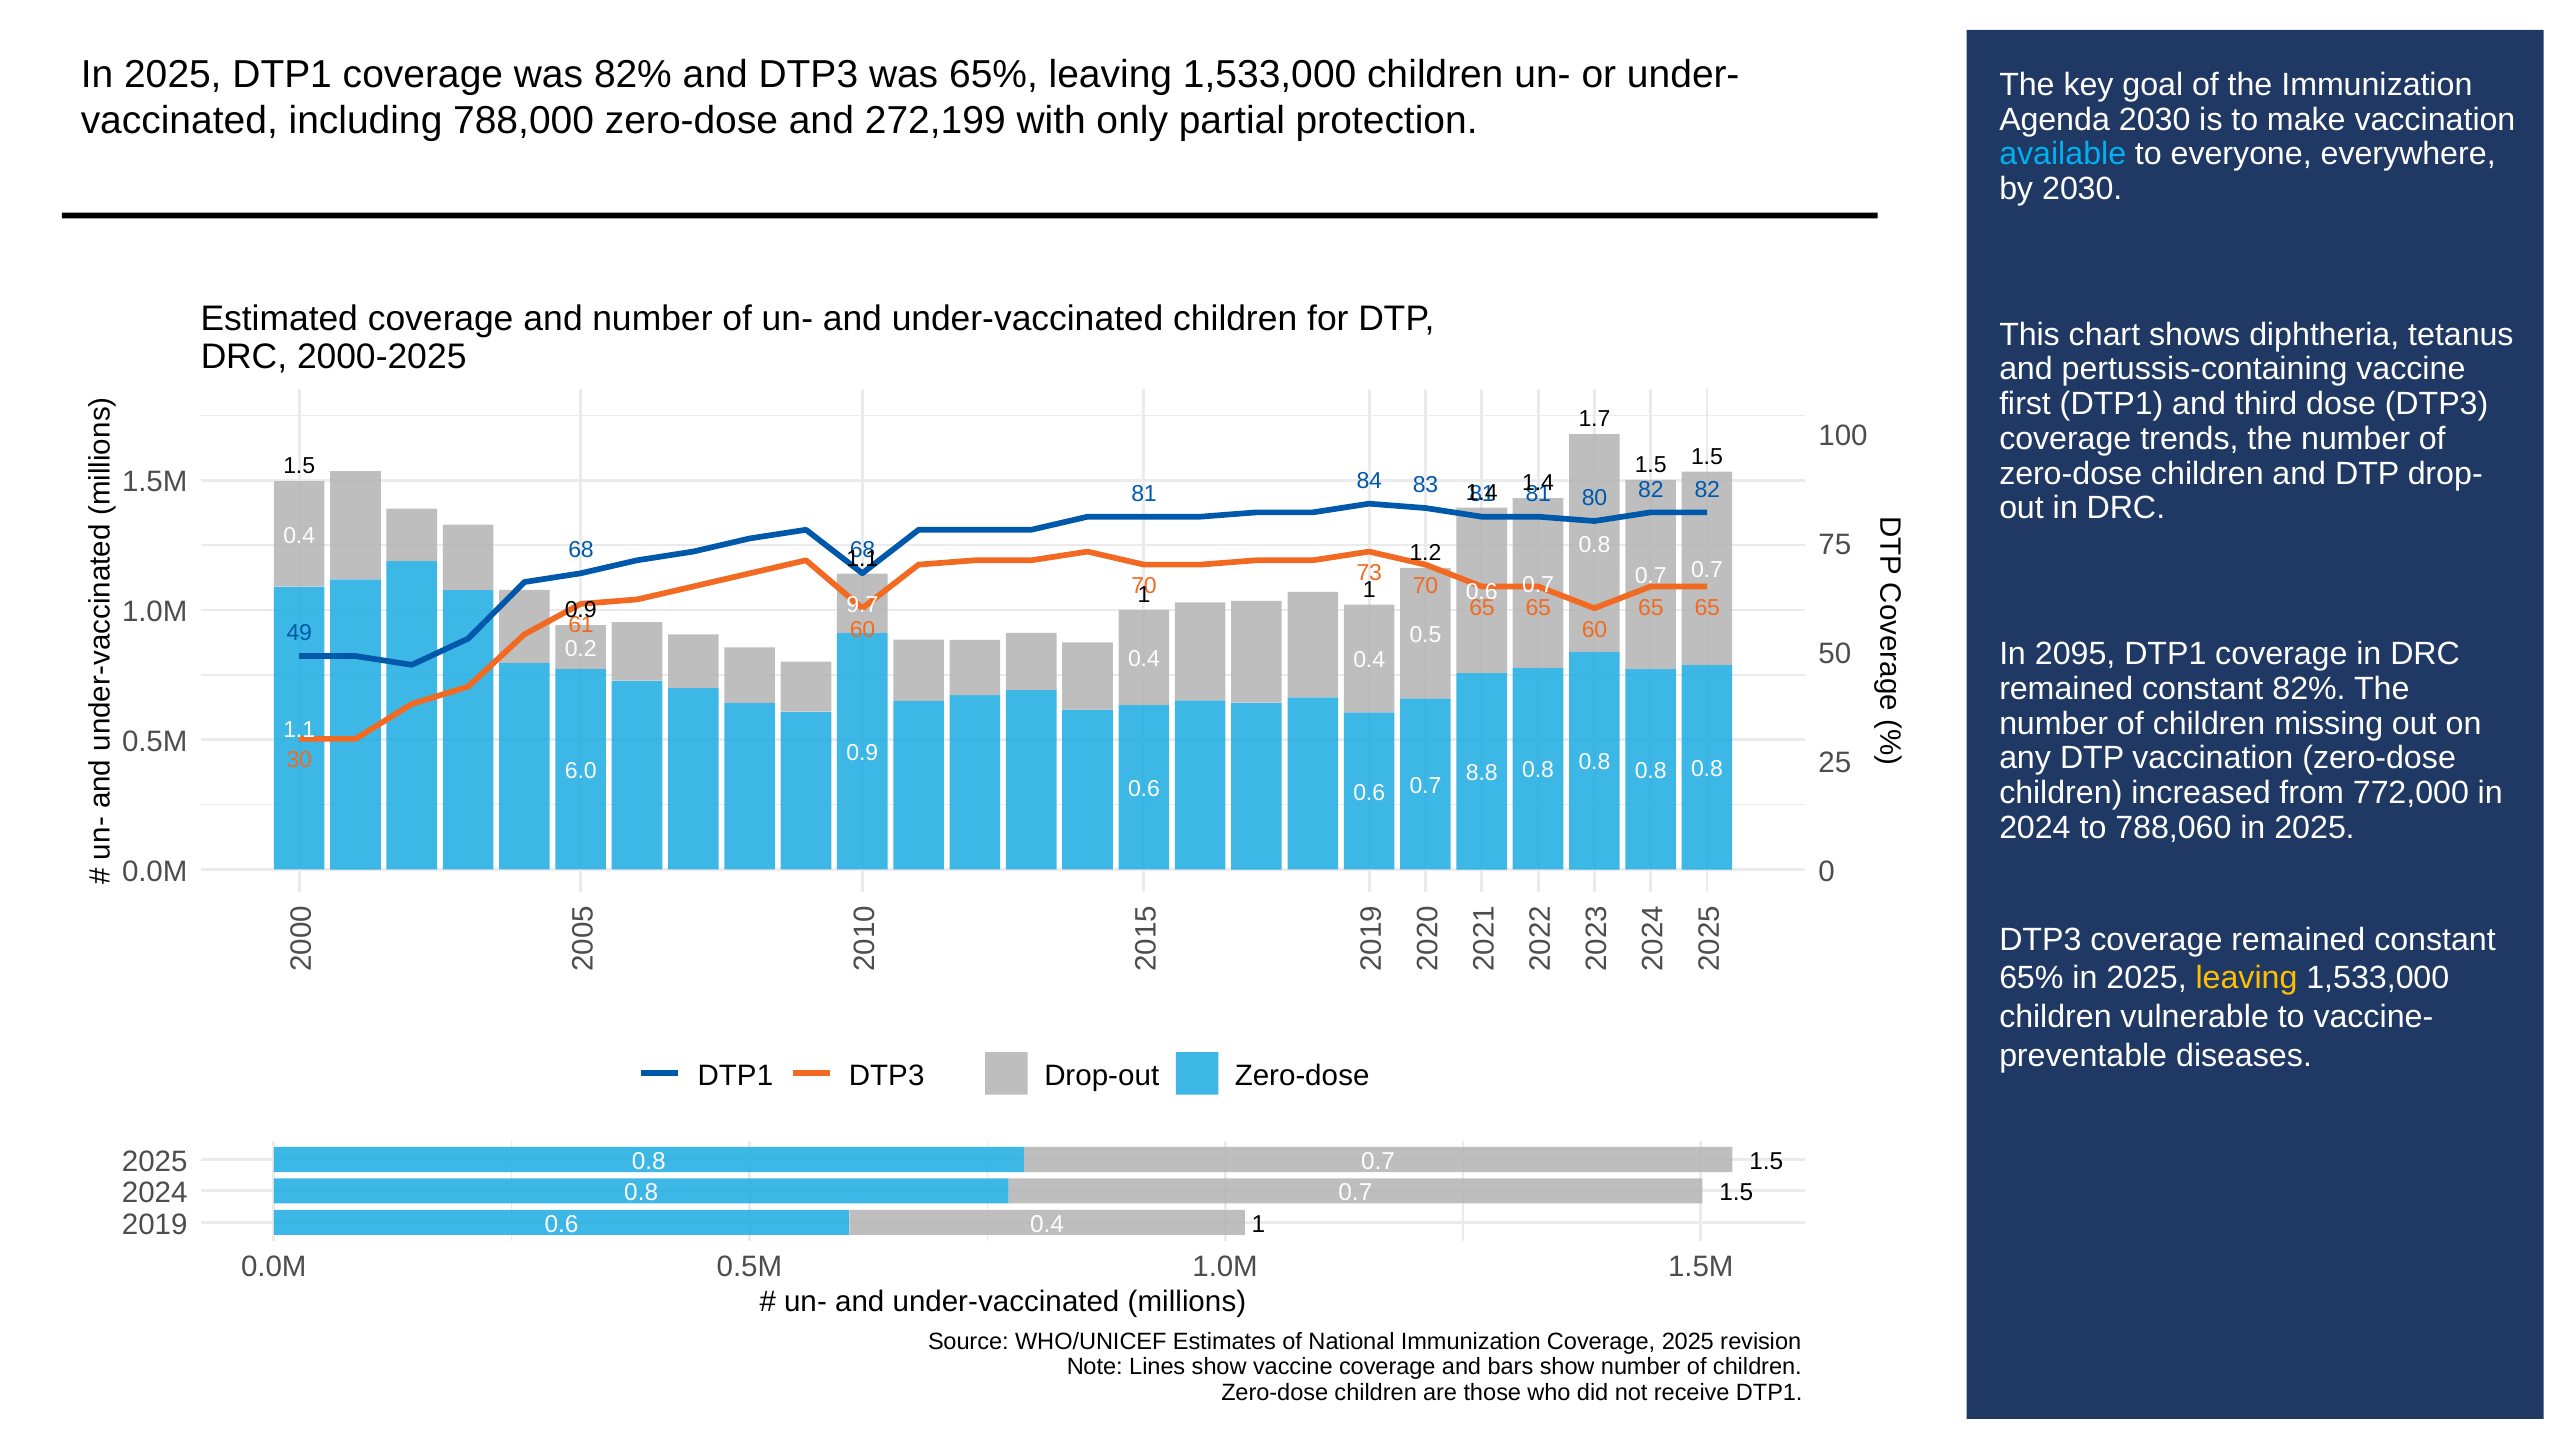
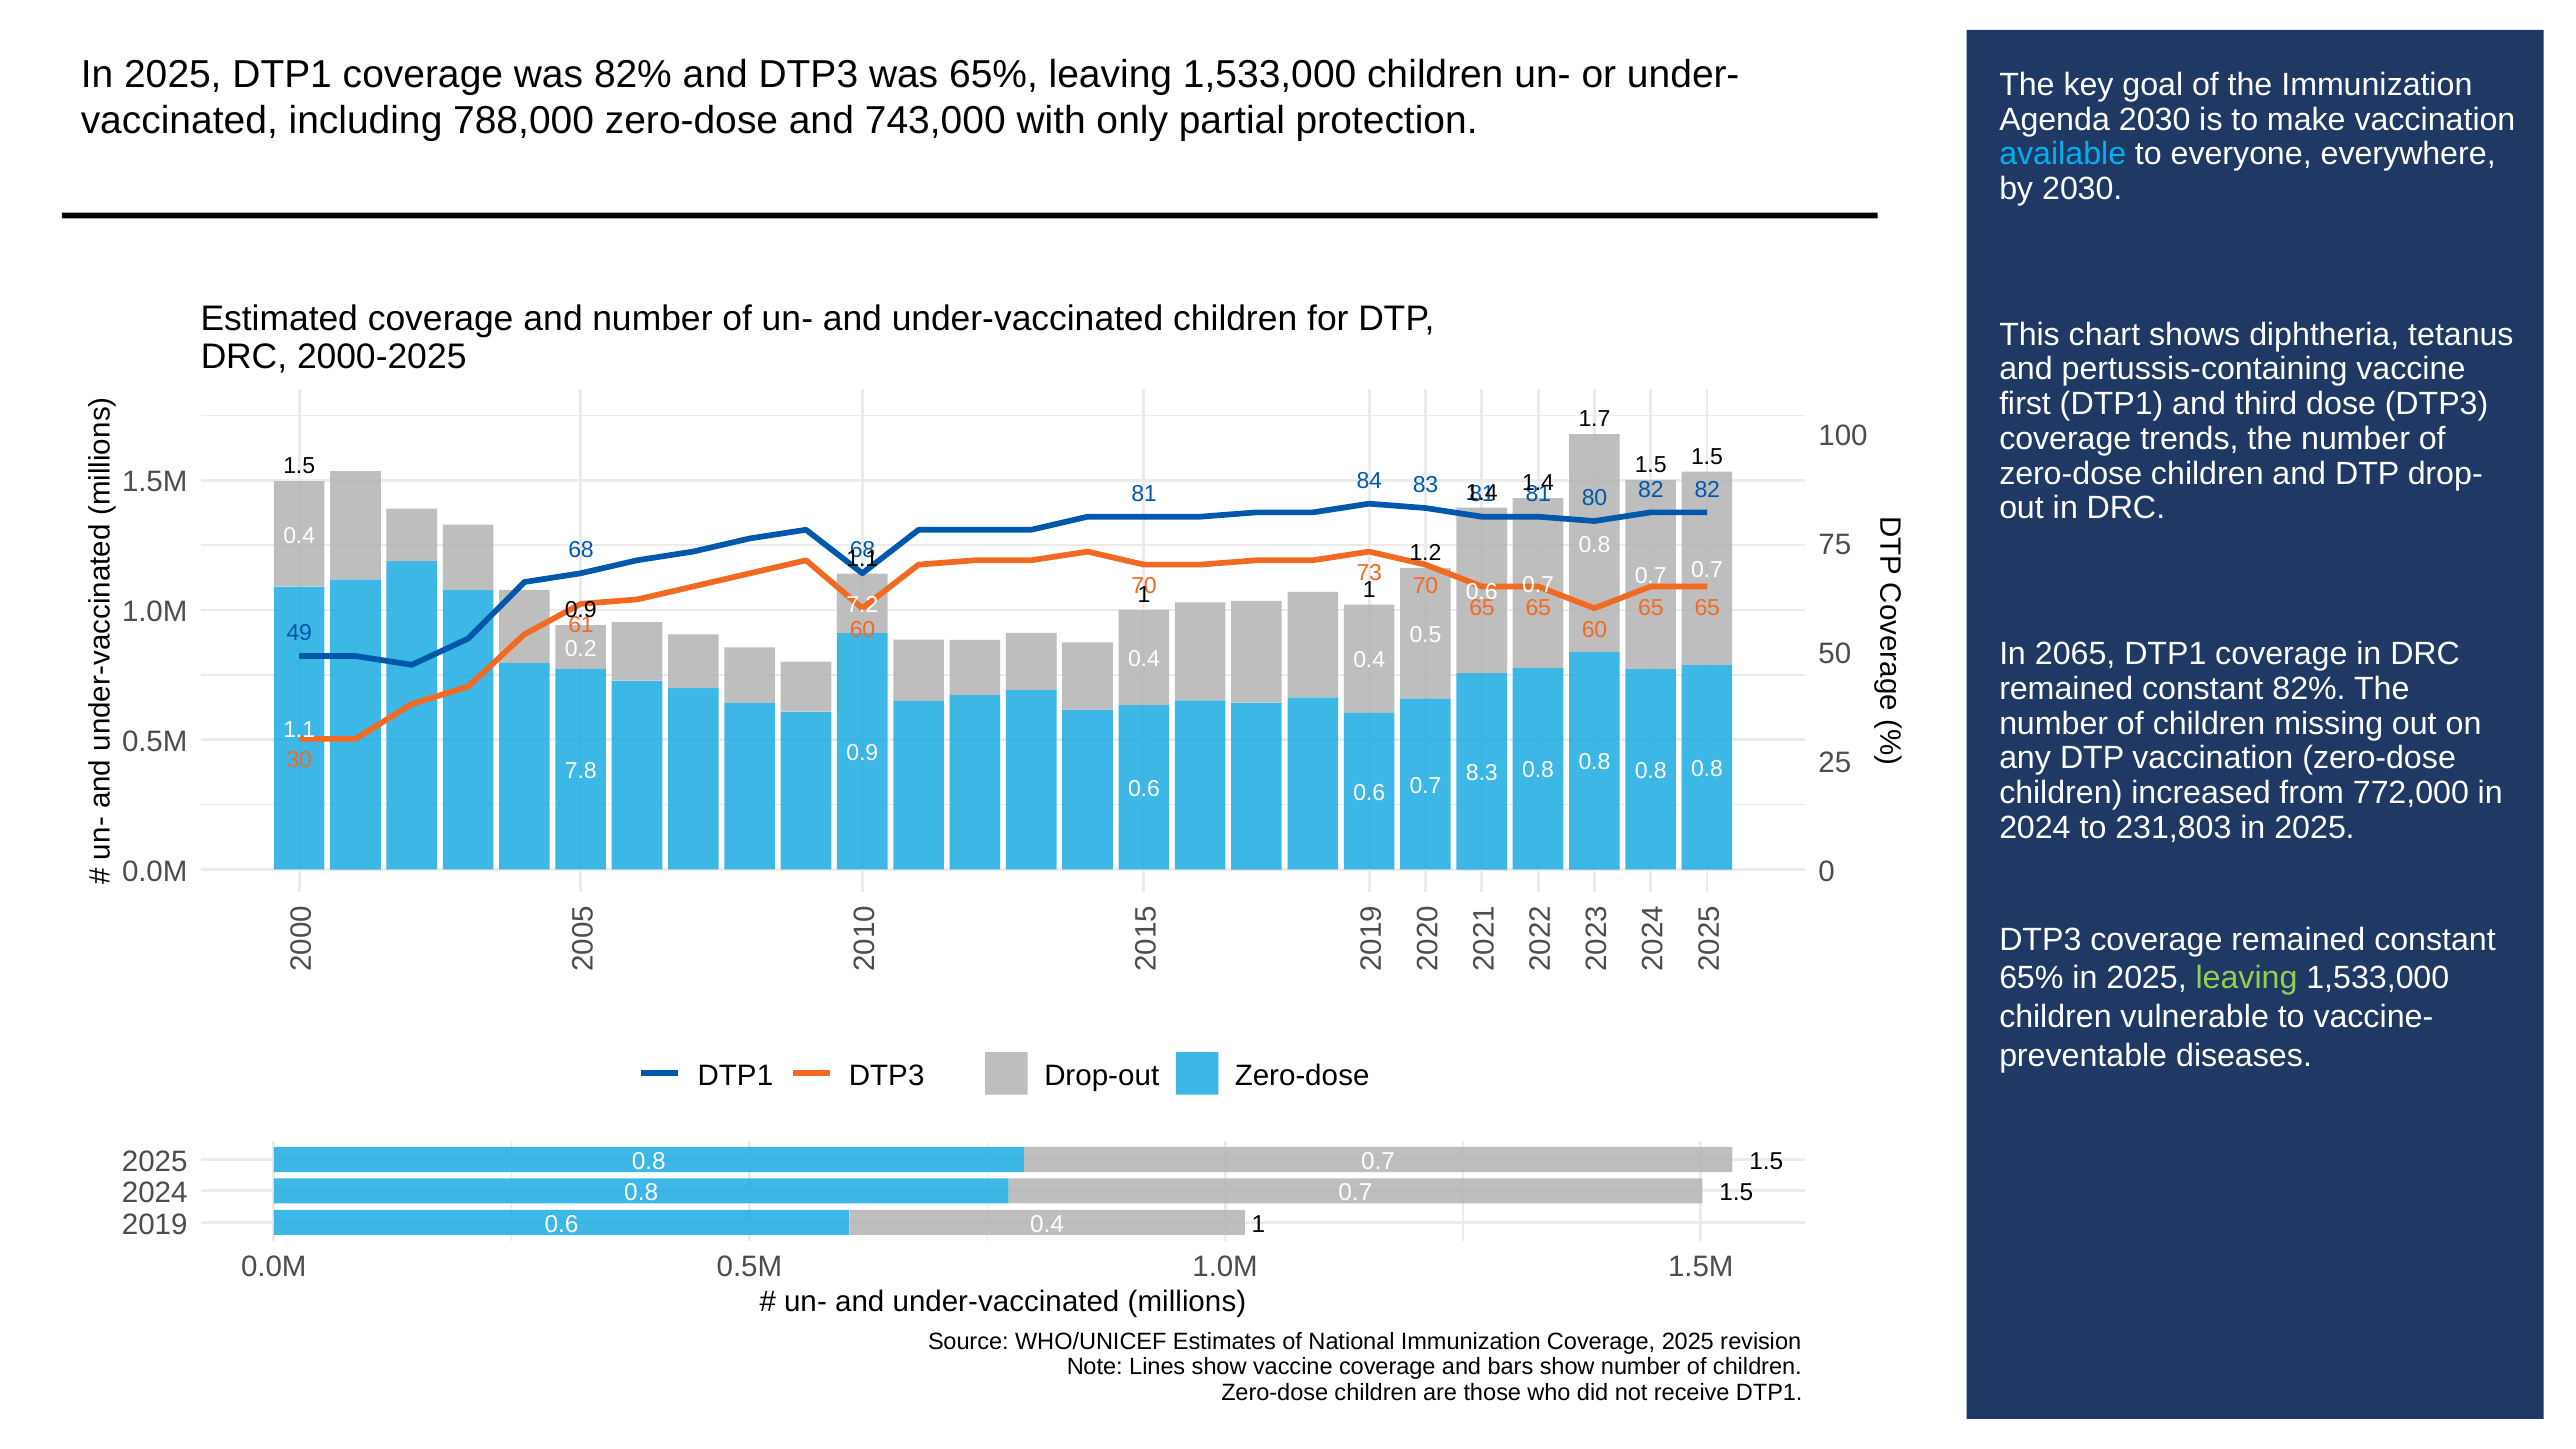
272,199: 272,199 -> 743,000 (935, 121)
9.7: 9.7 -> 7.2 (862, 605)
2095: 2095 -> 2065 (2075, 654)
6.0: 6.0 -> 7.8 (581, 771)
8.8: 8.8 -> 8.3 (1482, 773)
788,060: 788,060 -> 231,803 (2173, 828)
leaving colour: yellow -> light green (2247, 978)
